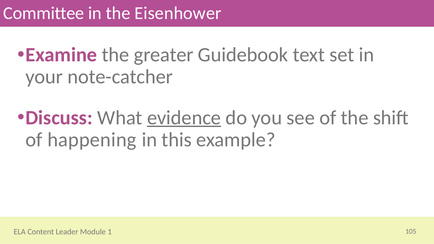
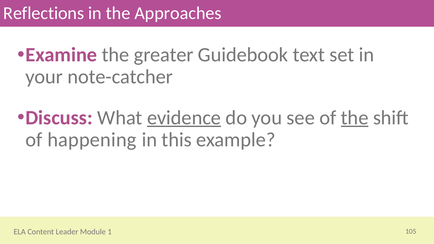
Committee: Committee -> Reflections (44, 13)
Eisenhower: Eisenhower -> Approaches (178, 13)
the underline: none -> present (355, 118)
